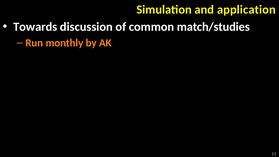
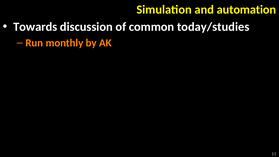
application: application -> automation (246, 10)
match/studies: match/studies -> today/studies (213, 27)
